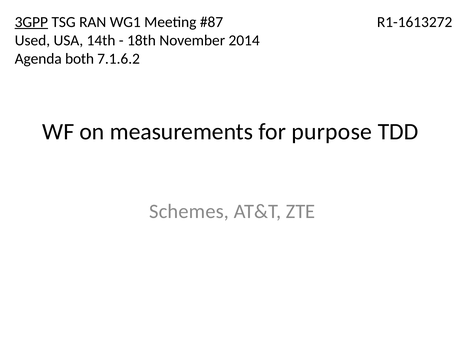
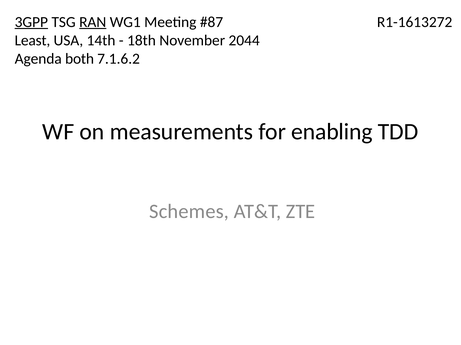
RAN underline: none -> present (93, 22)
Used: Used -> Least (32, 41)
2014: 2014 -> 2044 (244, 41)
purpose: purpose -> enabling (332, 132)
